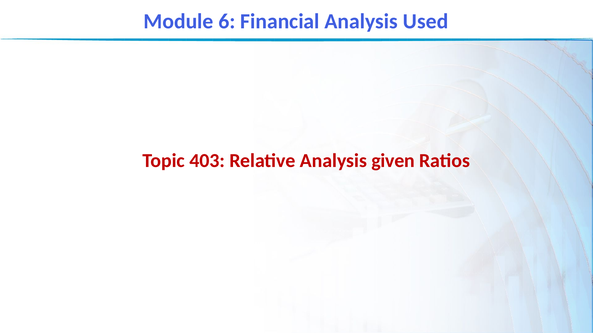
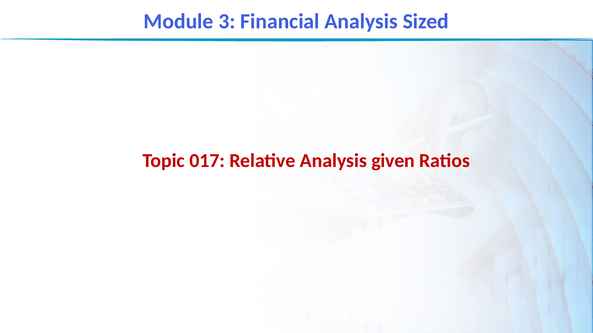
6: 6 -> 3 (227, 22)
Used: Used -> Sized (426, 22)
403: 403 -> 017 (207, 161)
